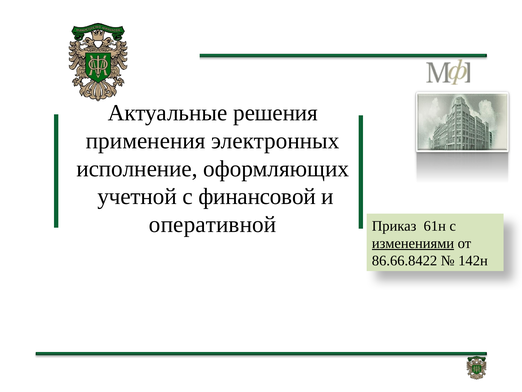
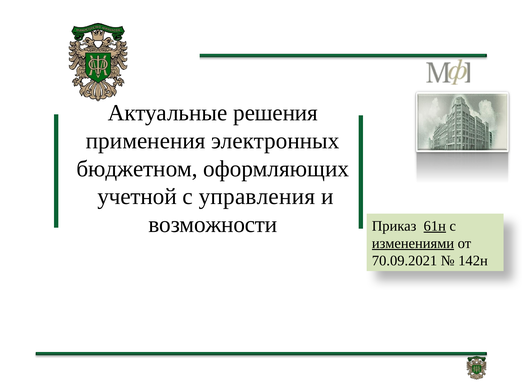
исполнение: исполнение -> бюджетном (137, 169)
финансовой: финансовой -> управления (257, 196)
оперативной: оперативной -> возможности (213, 224)
61н underline: none -> present (435, 226)
86.66.8422: 86.66.8422 -> 70.09.2021 (405, 260)
